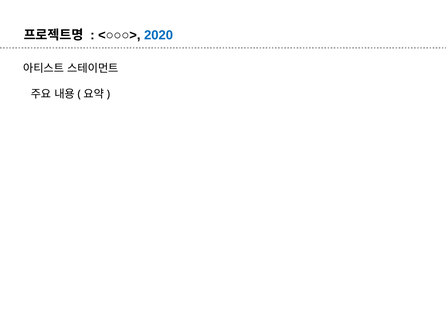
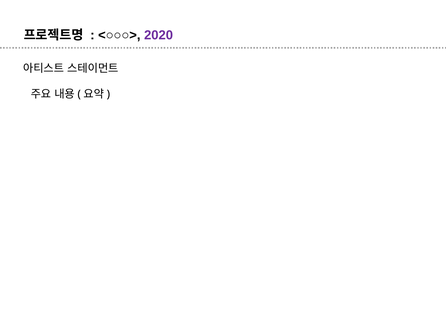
2020 colour: blue -> purple (159, 35)
